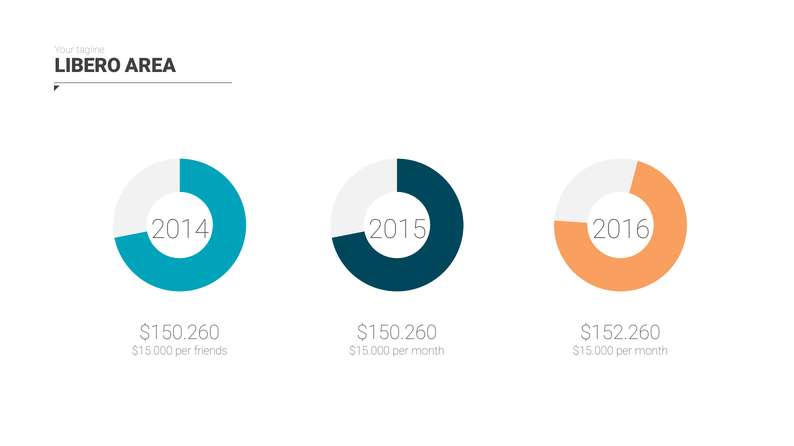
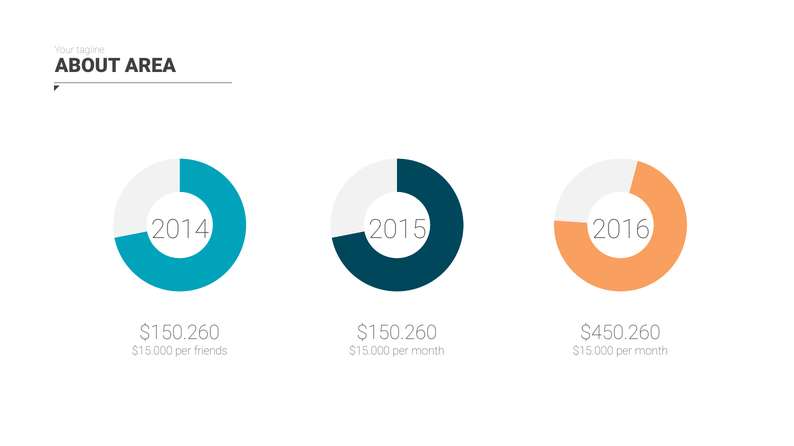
LIBERO: LIBERO -> ABOUT (88, 66)
$152.260: $152.260 -> $450.260 (620, 333)
